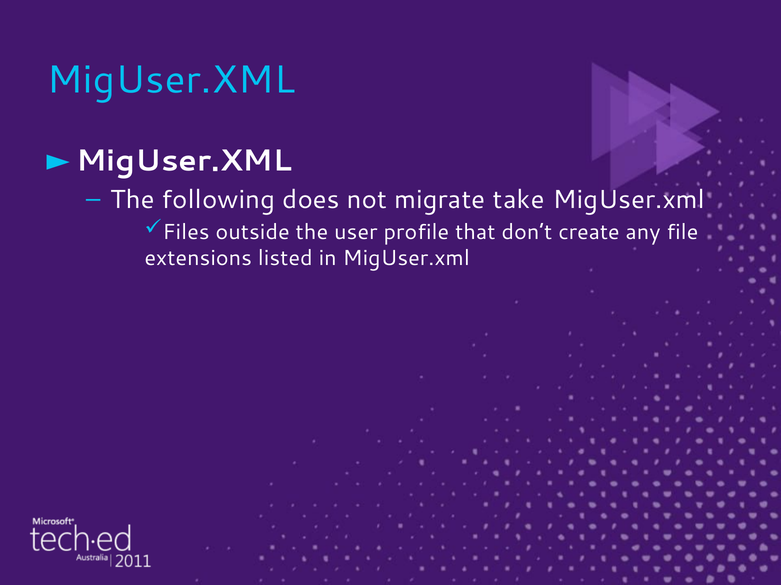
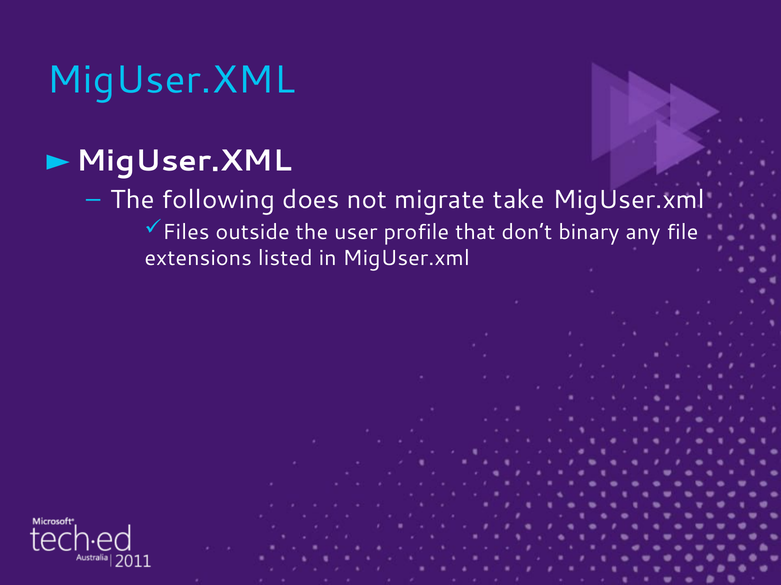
create: create -> binary (589, 232)
